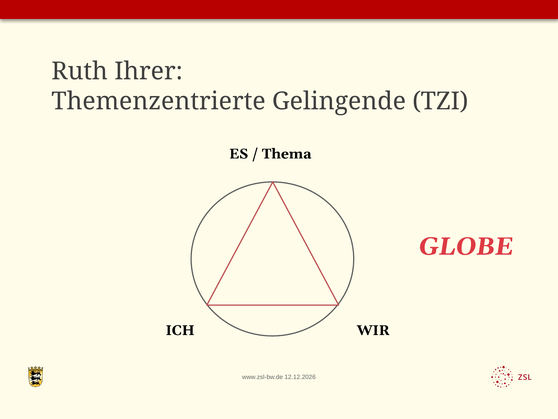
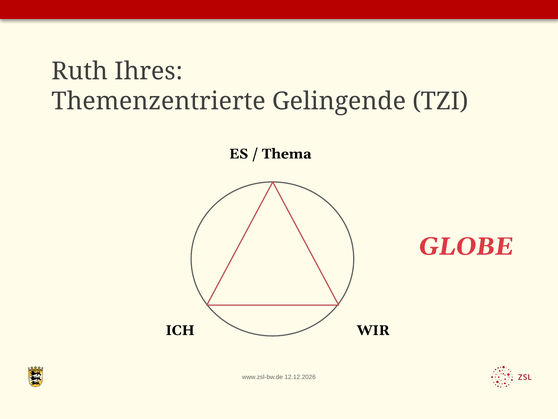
Ihrer: Ihrer -> Ihres (149, 71)
